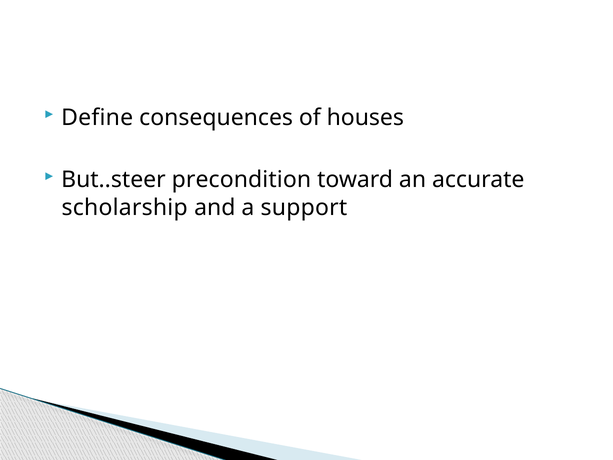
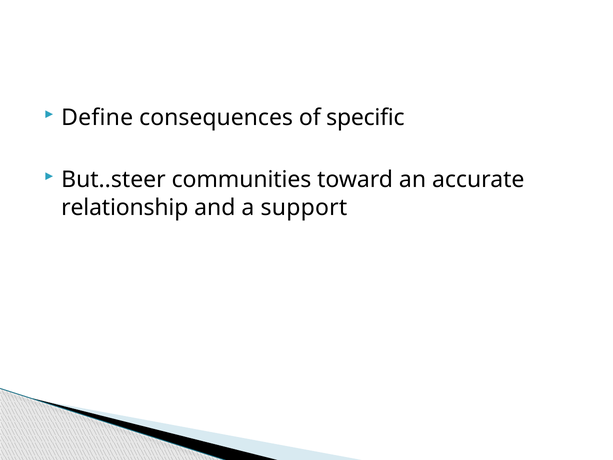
houses: houses -> specific (365, 118)
precondition: precondition -> communities (241, 180)
scholarship: scholarship -> relationship (125, 207)
